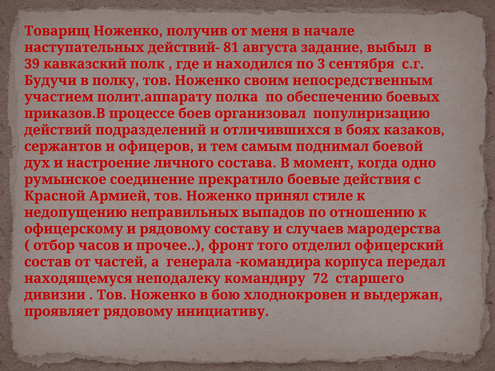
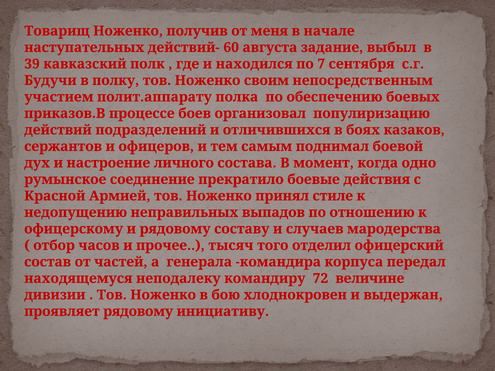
81: 81 -> 60 (231, 47)
3: 3 -> 7 (321, 64)
фронт: фронт -> тысяч (231, 246)
старшего: старшего -> величине (370, 279)
